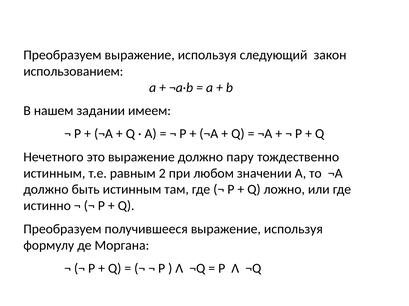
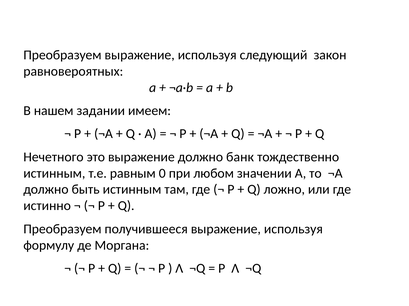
использованием: использованием -> равновероятных (73, 71)
пару: пару -> банк (240, 157)
2: 2 -> 0 (162, 174)
